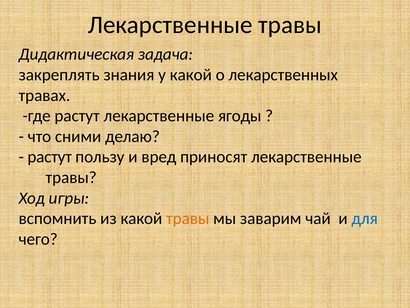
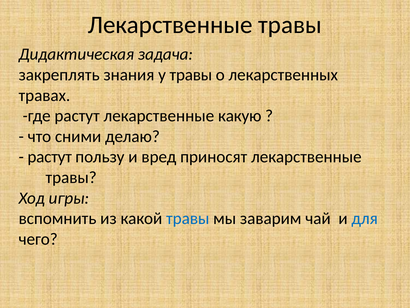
у какой: какой -> травы (191, 75)
ягоды: ягоды -> какую (240, 116)
травы colour: orange -> blue (188, 218)
